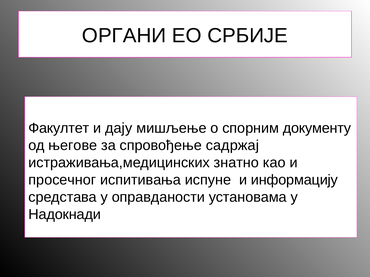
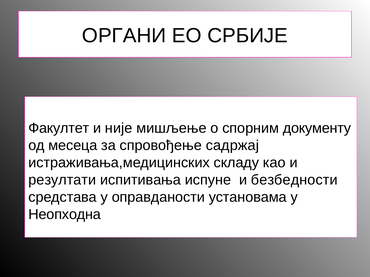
дају: дају -> није (119, 128)
његове: његове -> месеца (73, 146)
знатно: знатно -> складу (236, 163)
просечног: просечног -> резултати (62, 180)
информацију: информацију -> безбедности (294, 180)
Надокнади: Надокнади -> Неопходна (65, 215)
